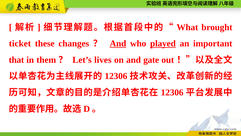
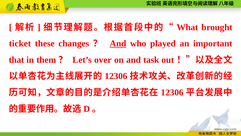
played underline: present -> none (163, 43)
lives: lives -> over (103, 60)
gate: gate -> task (151, 60)
